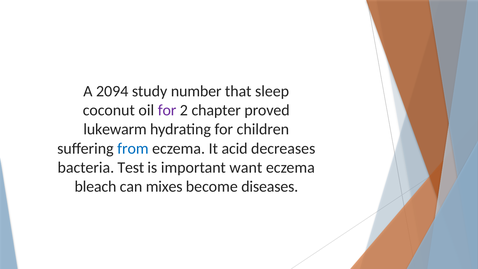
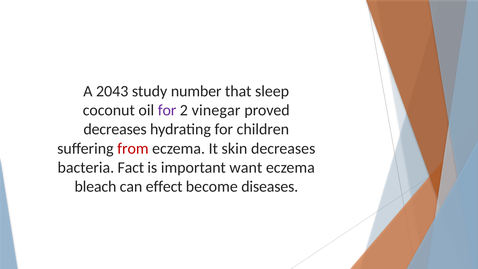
2094: 2094 -> 2043 (112, 91)
chapter: chapter -> vinegar (216, 110)
lukewarm: lukewarm -> decreases (115, 129)
from colour: blue -> red (133, 148)
acid: acid -> skin (234, 148)
Test: Test -> Fact (131, 168)
mixes: mixes -> effect (164, 187)
